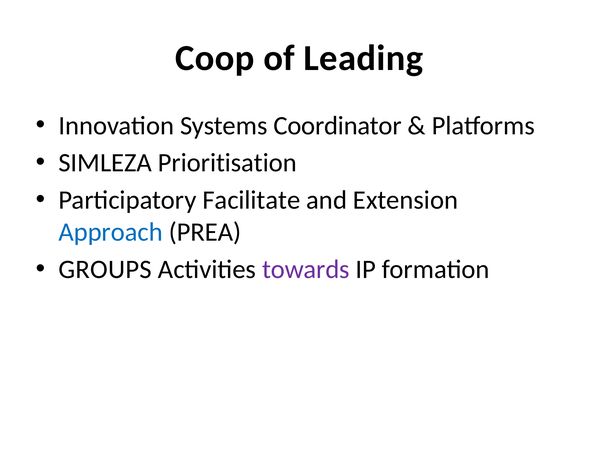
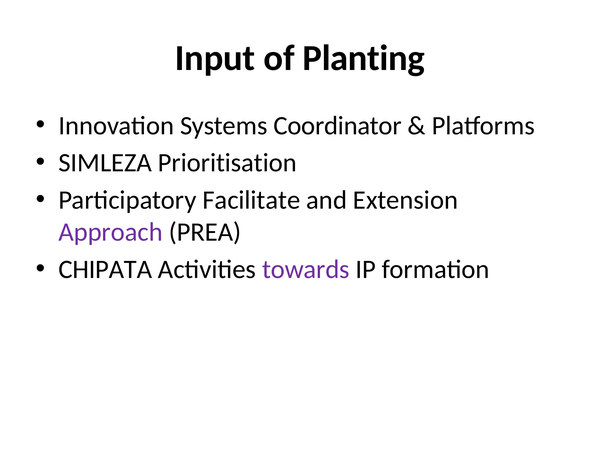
Coop: Coop -> Input (215, 58)
Leading: Leading -> Planting (364, 58)
Approach colour: blue -> purple (111, 232)
GROUPS: GROUPS -> CHIPATA (105, 269)
